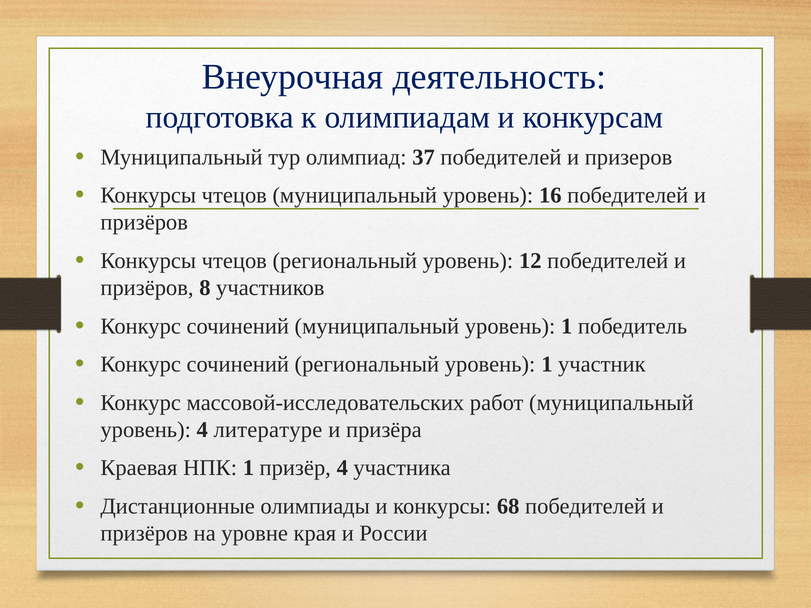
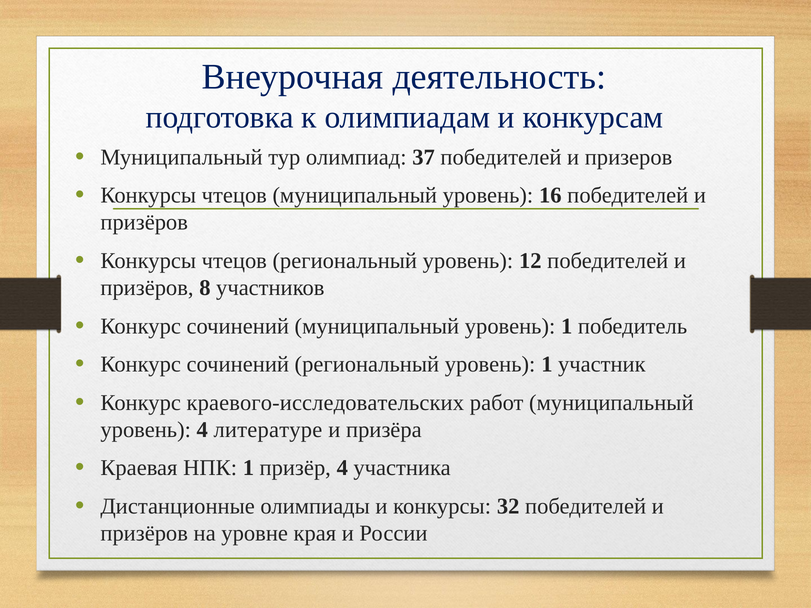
массовой-исследовательских: массовой-исследовательских -> краевого-исследовательских (325, 403)
68: 68 -> 32 (508, 507)
